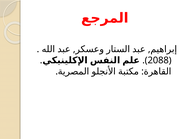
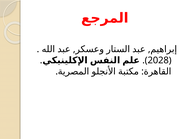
2088: 2088 -> 2028 (158, 60)
